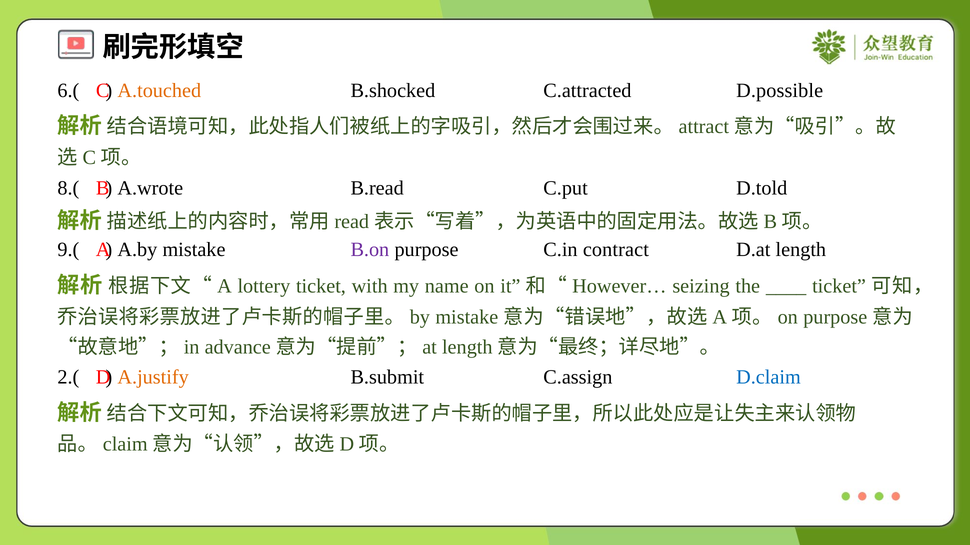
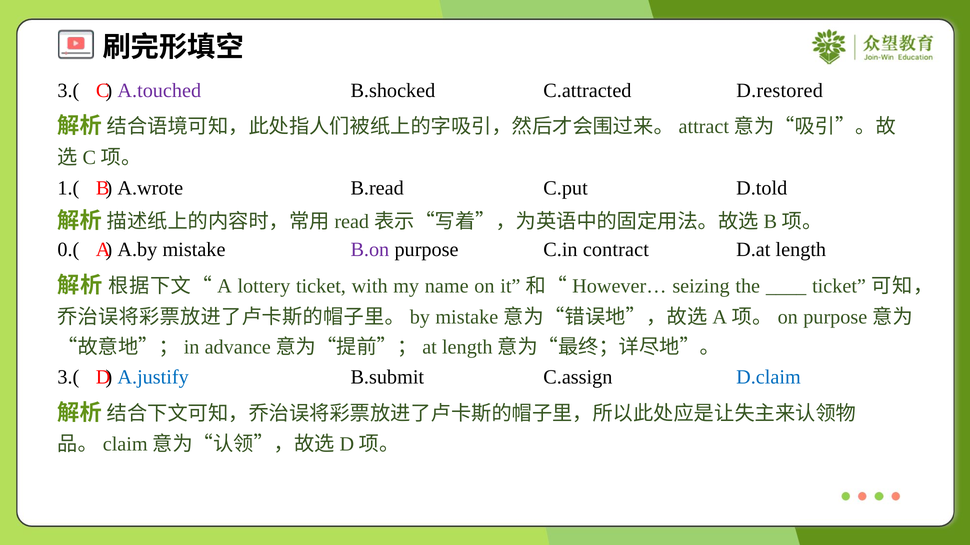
6.(: 6.( -> 3.( (68, 91)
A.touched colour: orange -> purple (159, 91)
D.possible: D.possible -> D.restored (780, 91)
8.(: 8.( -> 1.( (68, 188)
9.(: 9.( -> 0.( (68, 250)
2.(: 2.( -> 3.( (68, 377)
A.justify colour: orange -> blue (153, 377)
